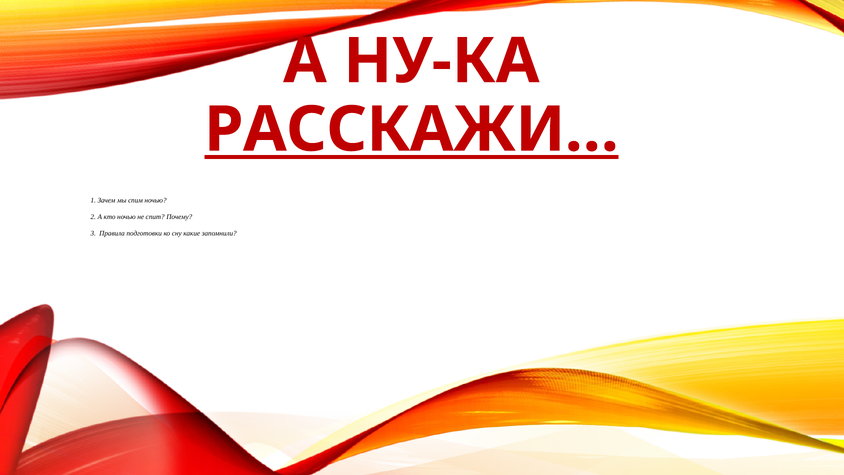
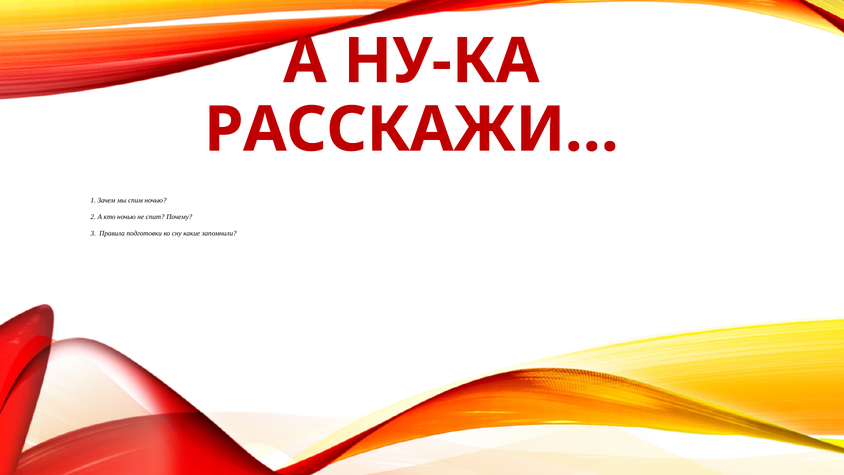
РАССКАЖИ… underline: present -> none (412, 130)
